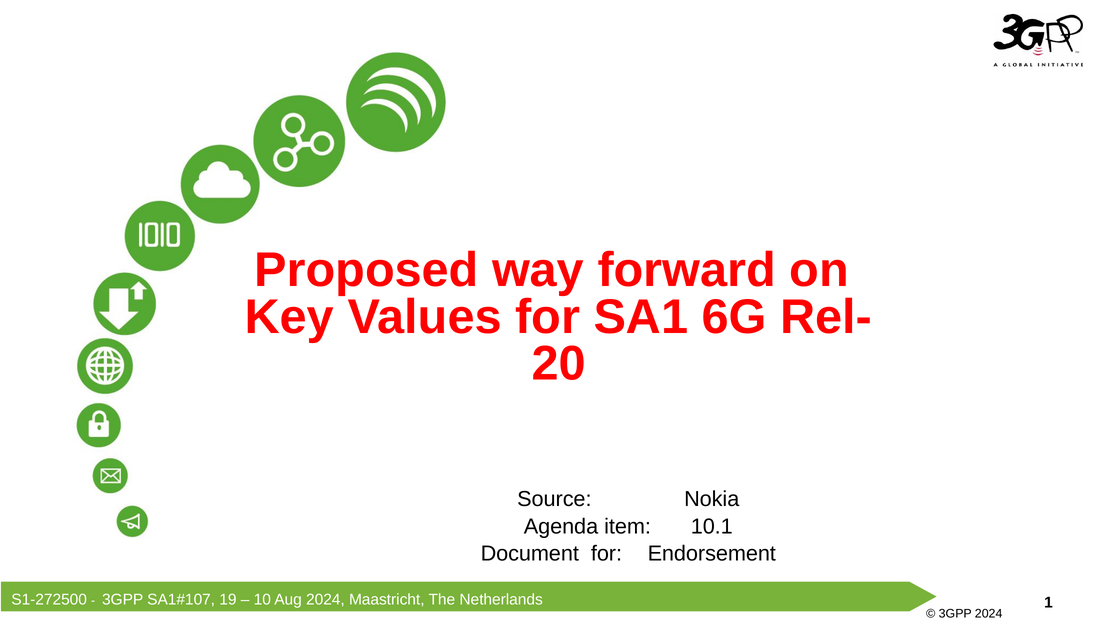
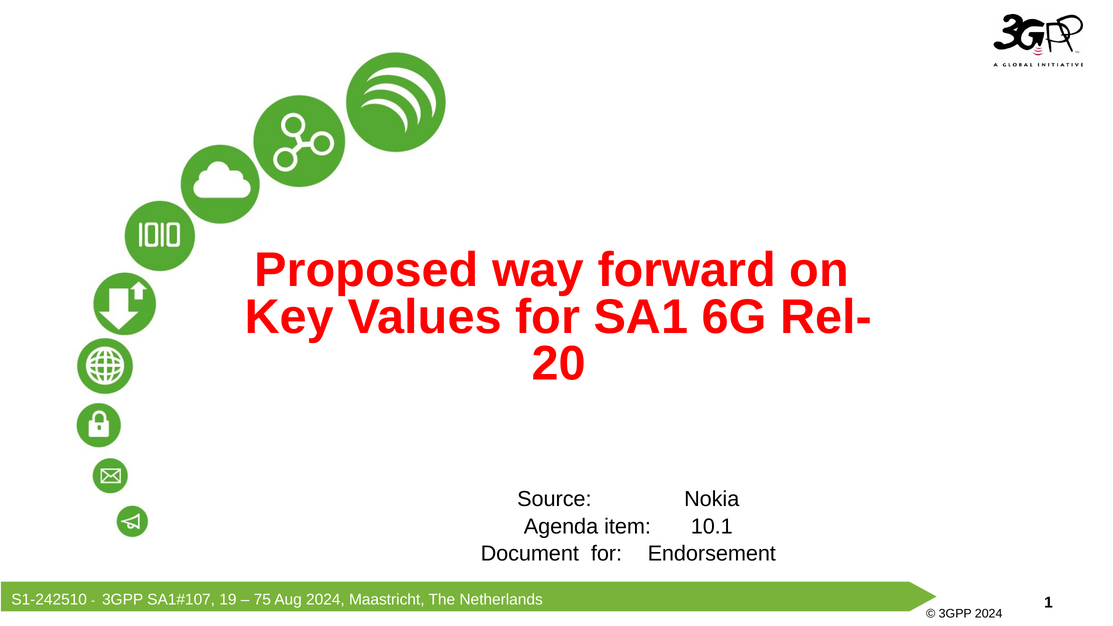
S1-272500: S1-272500 -> S1-242510 (49, 600)
10: 10 -> 75 (262, 600)
